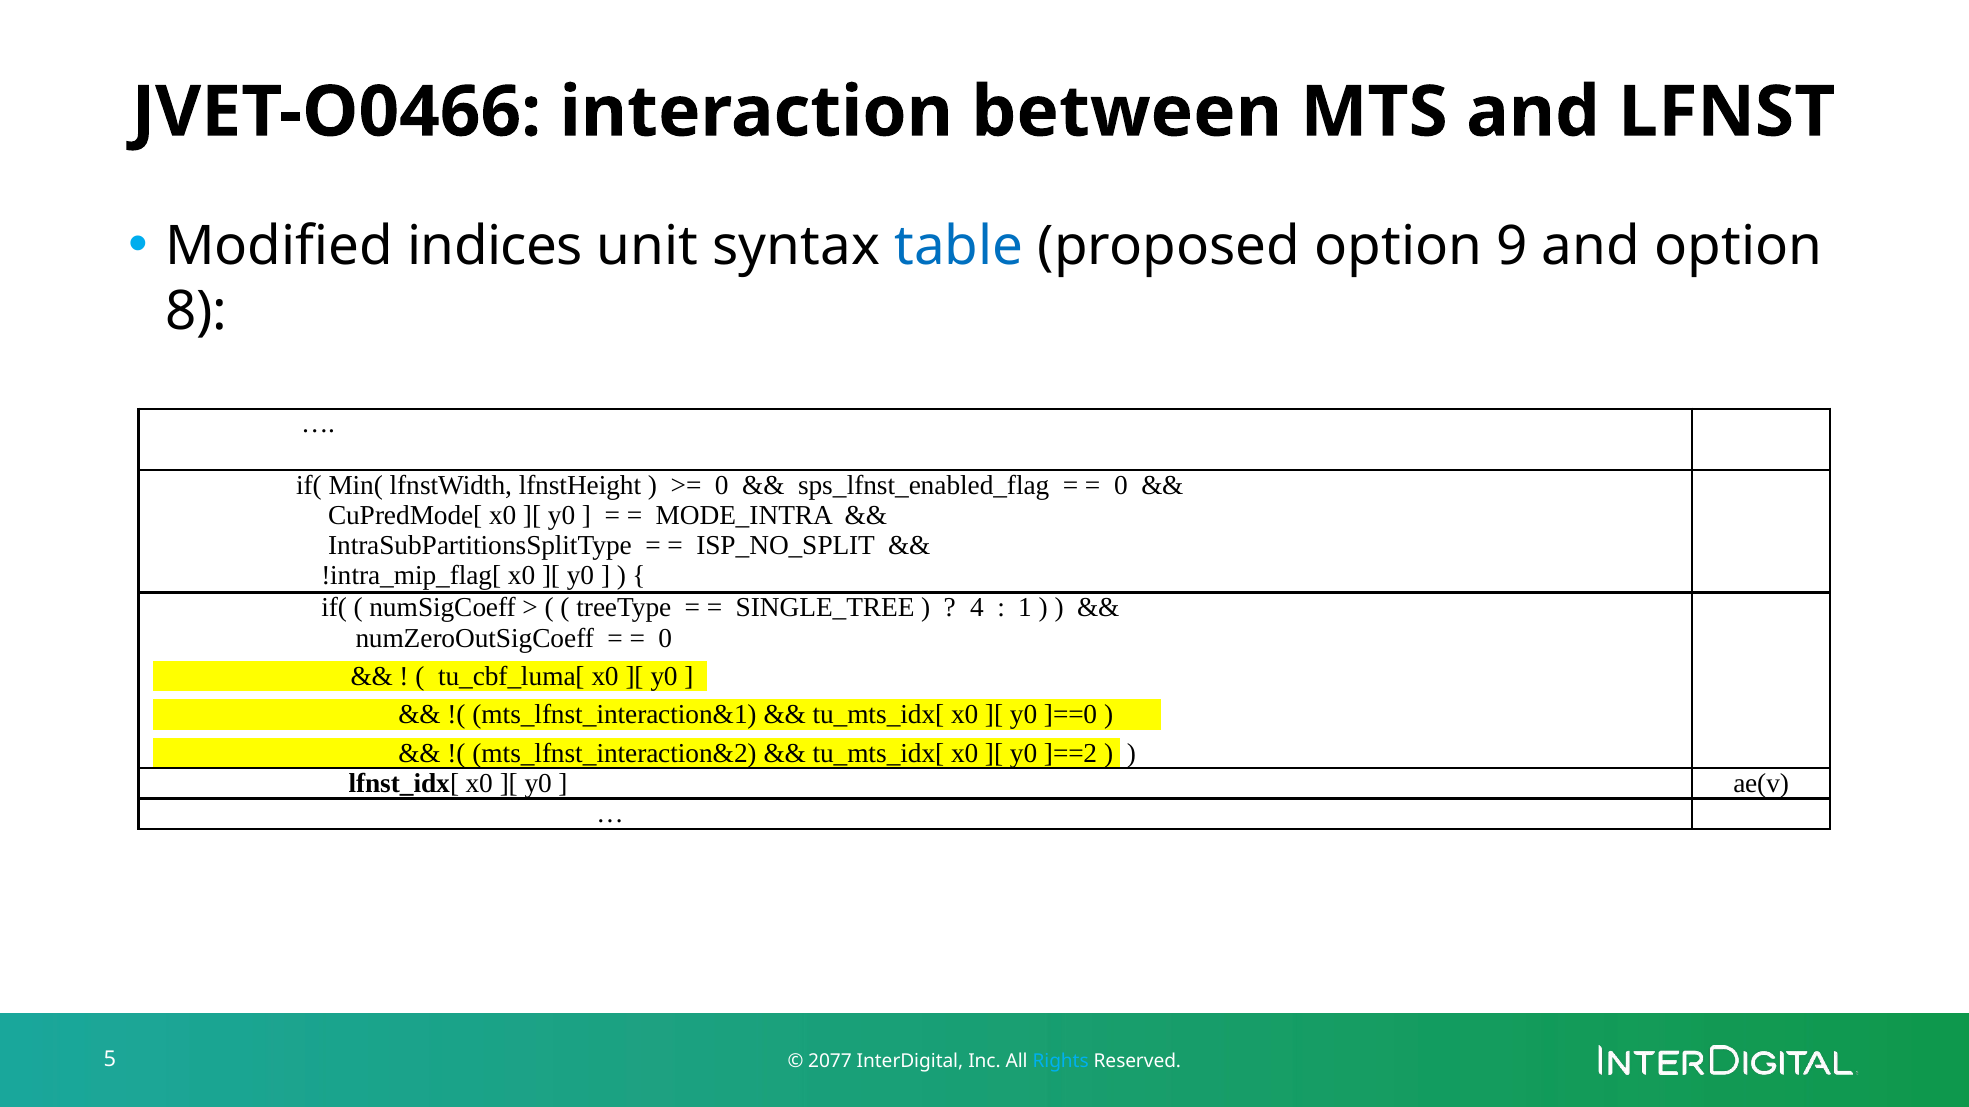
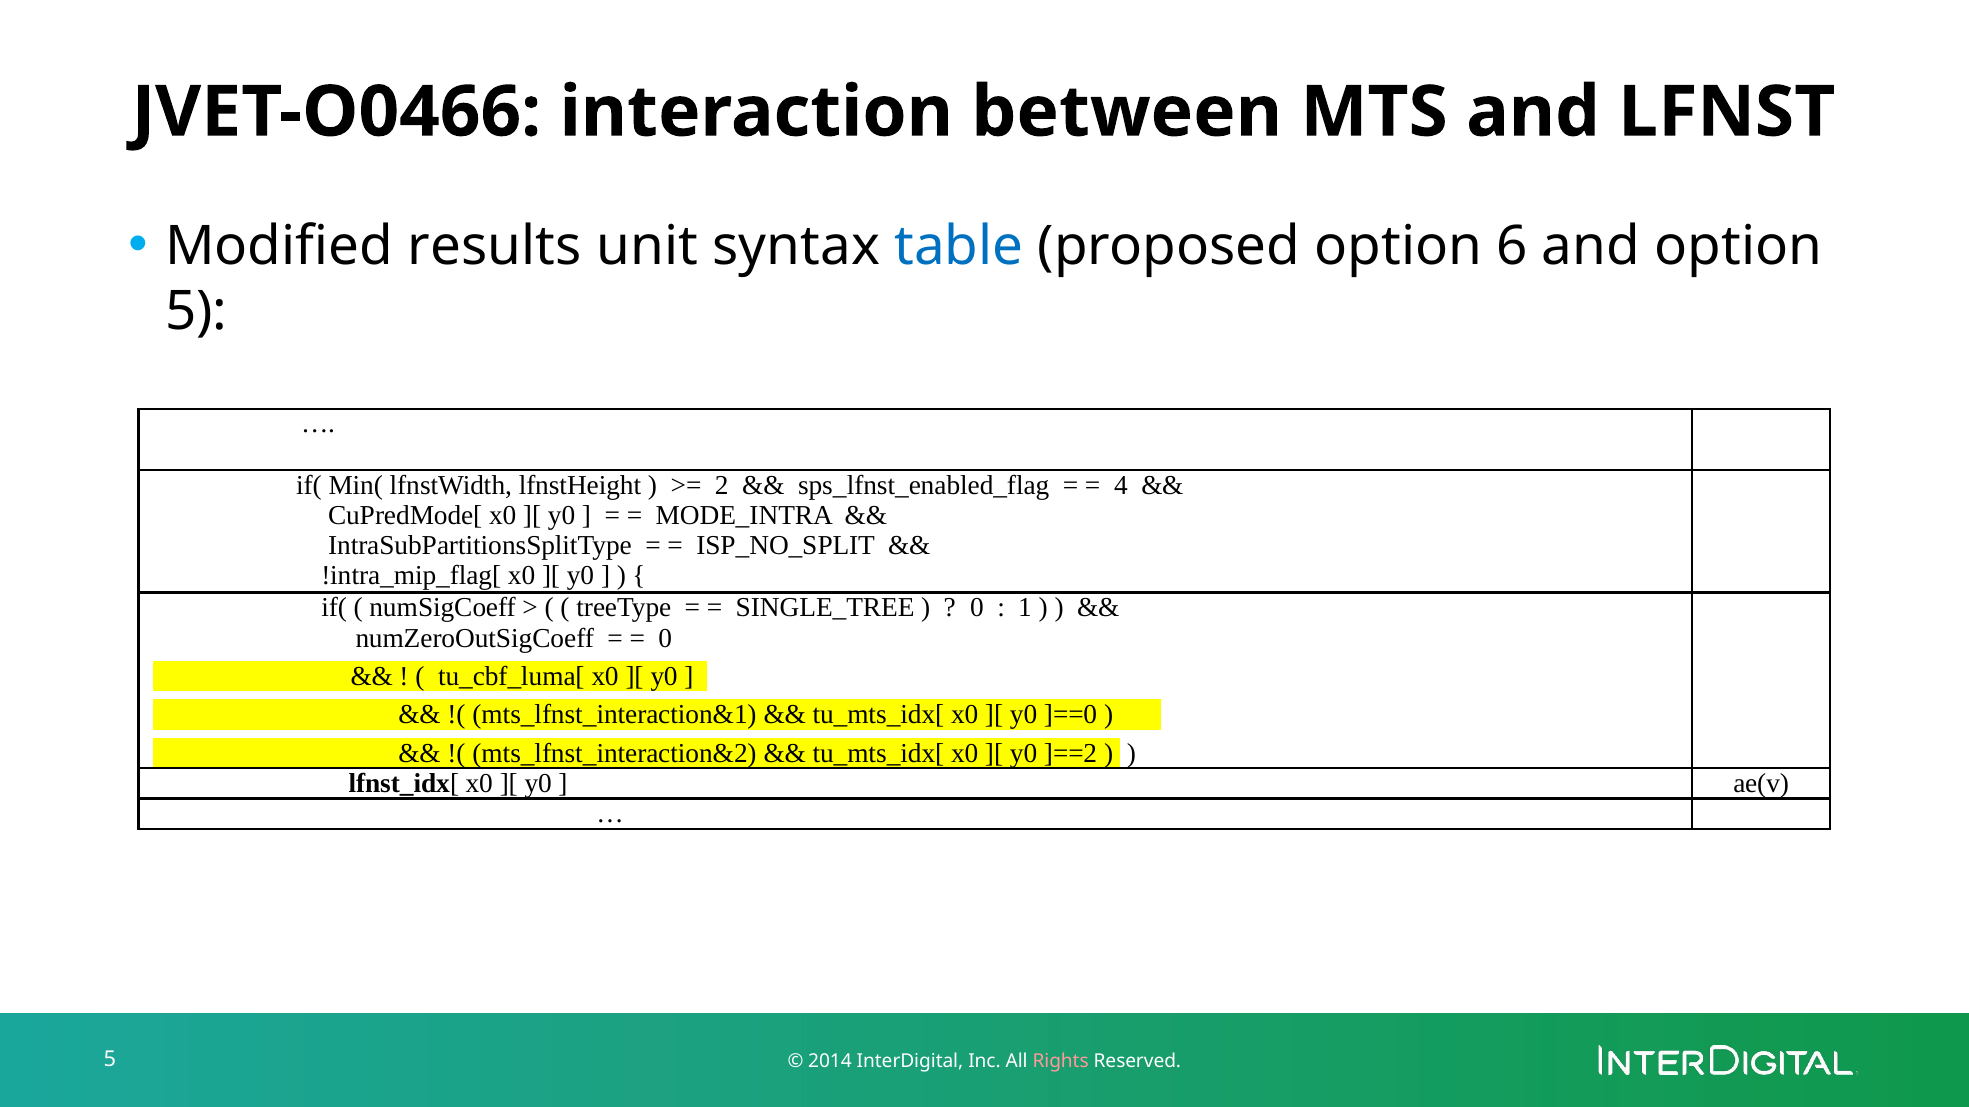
indices: indices -> results (495, 246)
9: 9 -> 6 (1512, 246)
8: 8 -> 5 (196, 312)
0: 0 -> 2 (722, 485)
0: 0 -> 4 (1121, 485)
4: 4 -> 0 (977, 608)
2077: 2077 -> 2014 (830, 1062)
Rights colour: light blue -> pink (1061, 1062)
